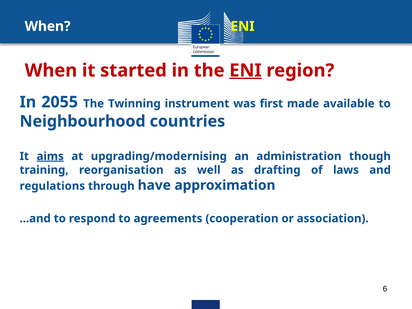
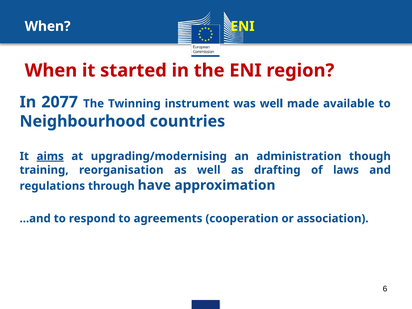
ENI underline: present -> none (245, 70)
2055: 2055 -> 2077 (60, 102)
was first: first -> well (271, 104)
